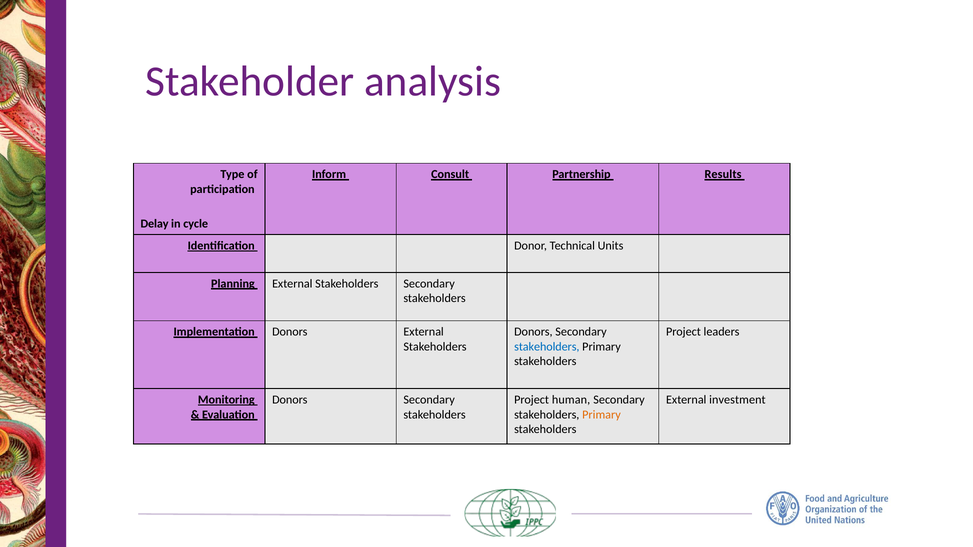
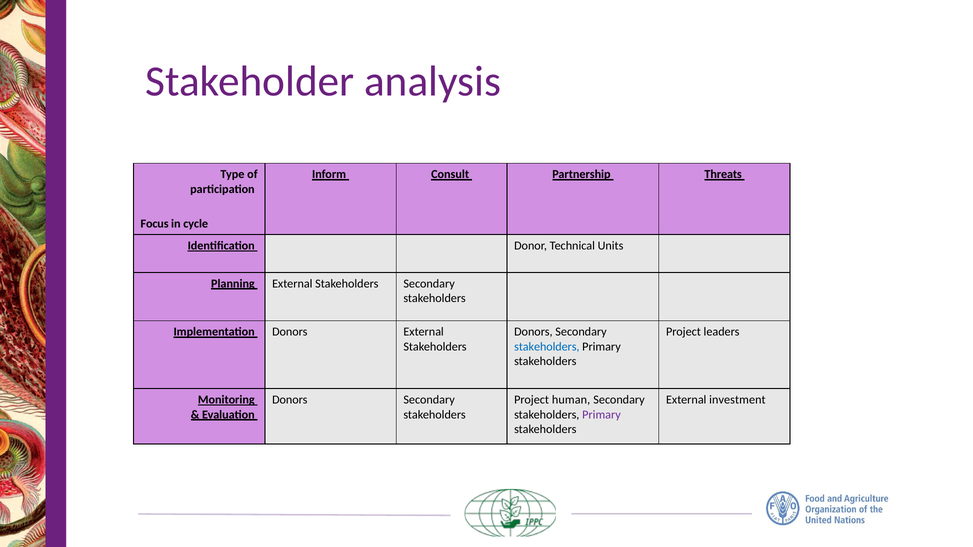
Results: Results -> Threats (723, 174)
Delay: Delay -> Focus (155, 224)
Primary colour: orange -> purple (601, 415)
